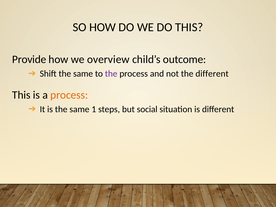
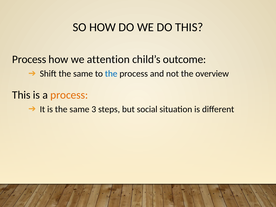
Provide: Provide -> Process (29, 59)
overview: overview -> attention (108, 59)
the colour: purple -> blue (111, 74)
the different: different -> overview (212, 74)
1: 1 -> 3 (94, 109)
